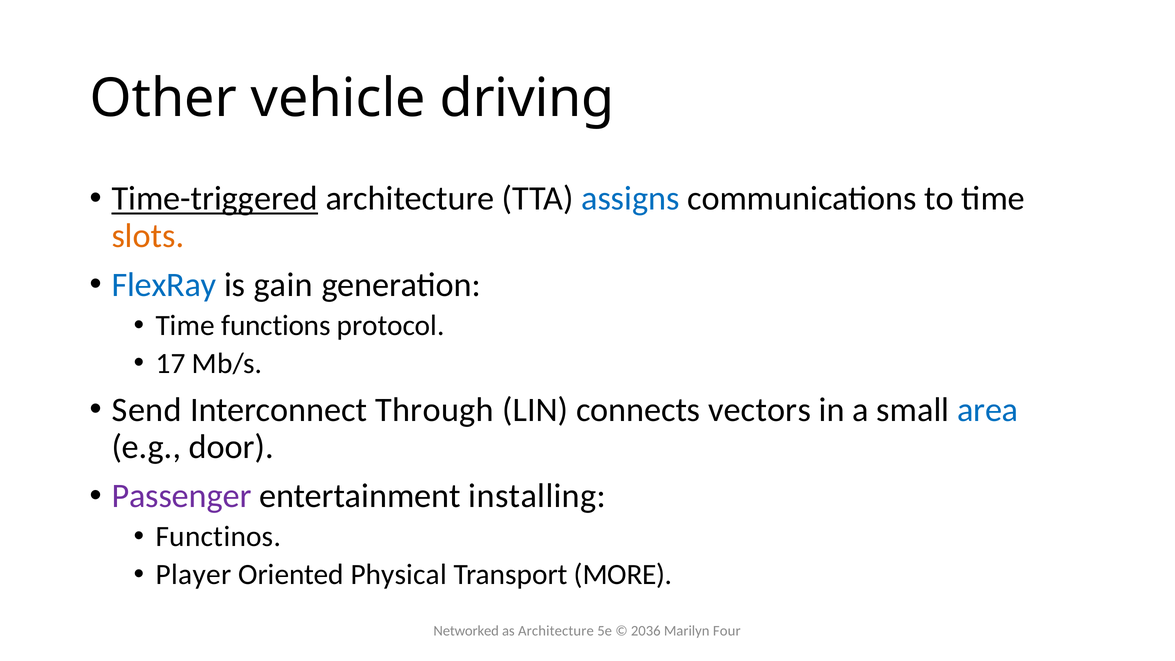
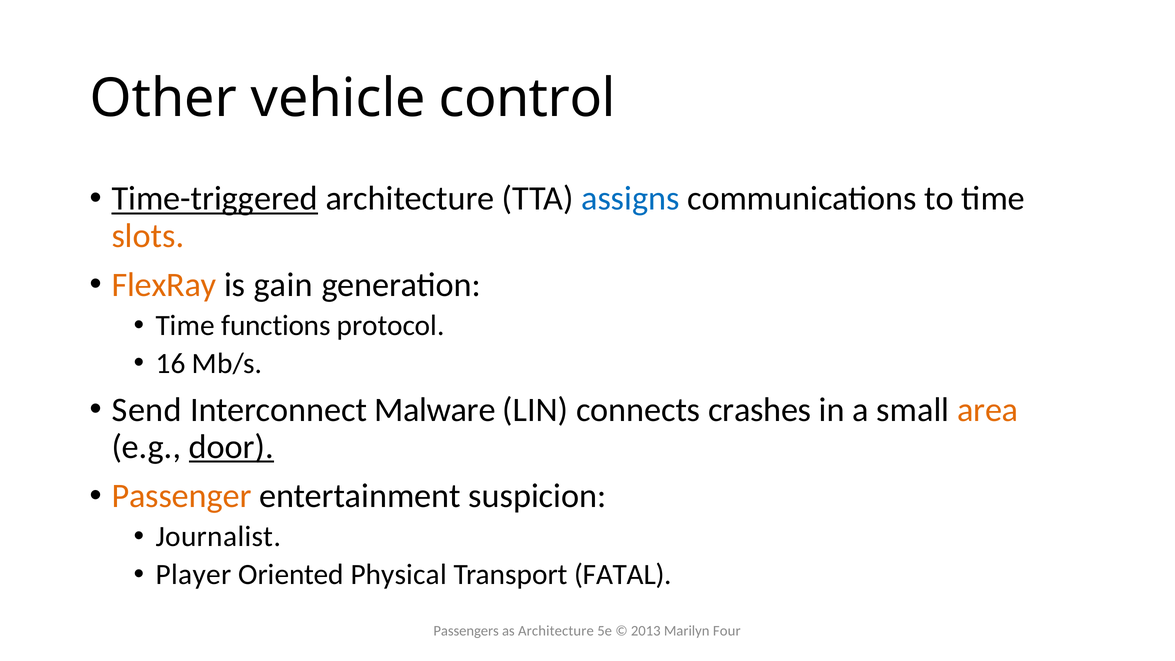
driving: driving -> control (527, 99)
FlexRay colour: blue -> orange (164, 285)
17: 17 -> 16 (171, 363)
Through: Through -> Malware (435, 410)
vectors: vectors -> crashes (760, 410)
area colour: blue -> orange (988, 410)
door underline: none -> present (231, 447)
Passenger colour: purple -> orange (182, 496)
installing: installing -> suspicion (537, 496)
Functinos: Functinos -> Journalist (218, 537)
MORE: MORE -> FATAL (623, 574)
Networked: Networked -> Passengers (466, 631)
2036: 2036 -> 2013 (646, 631)
